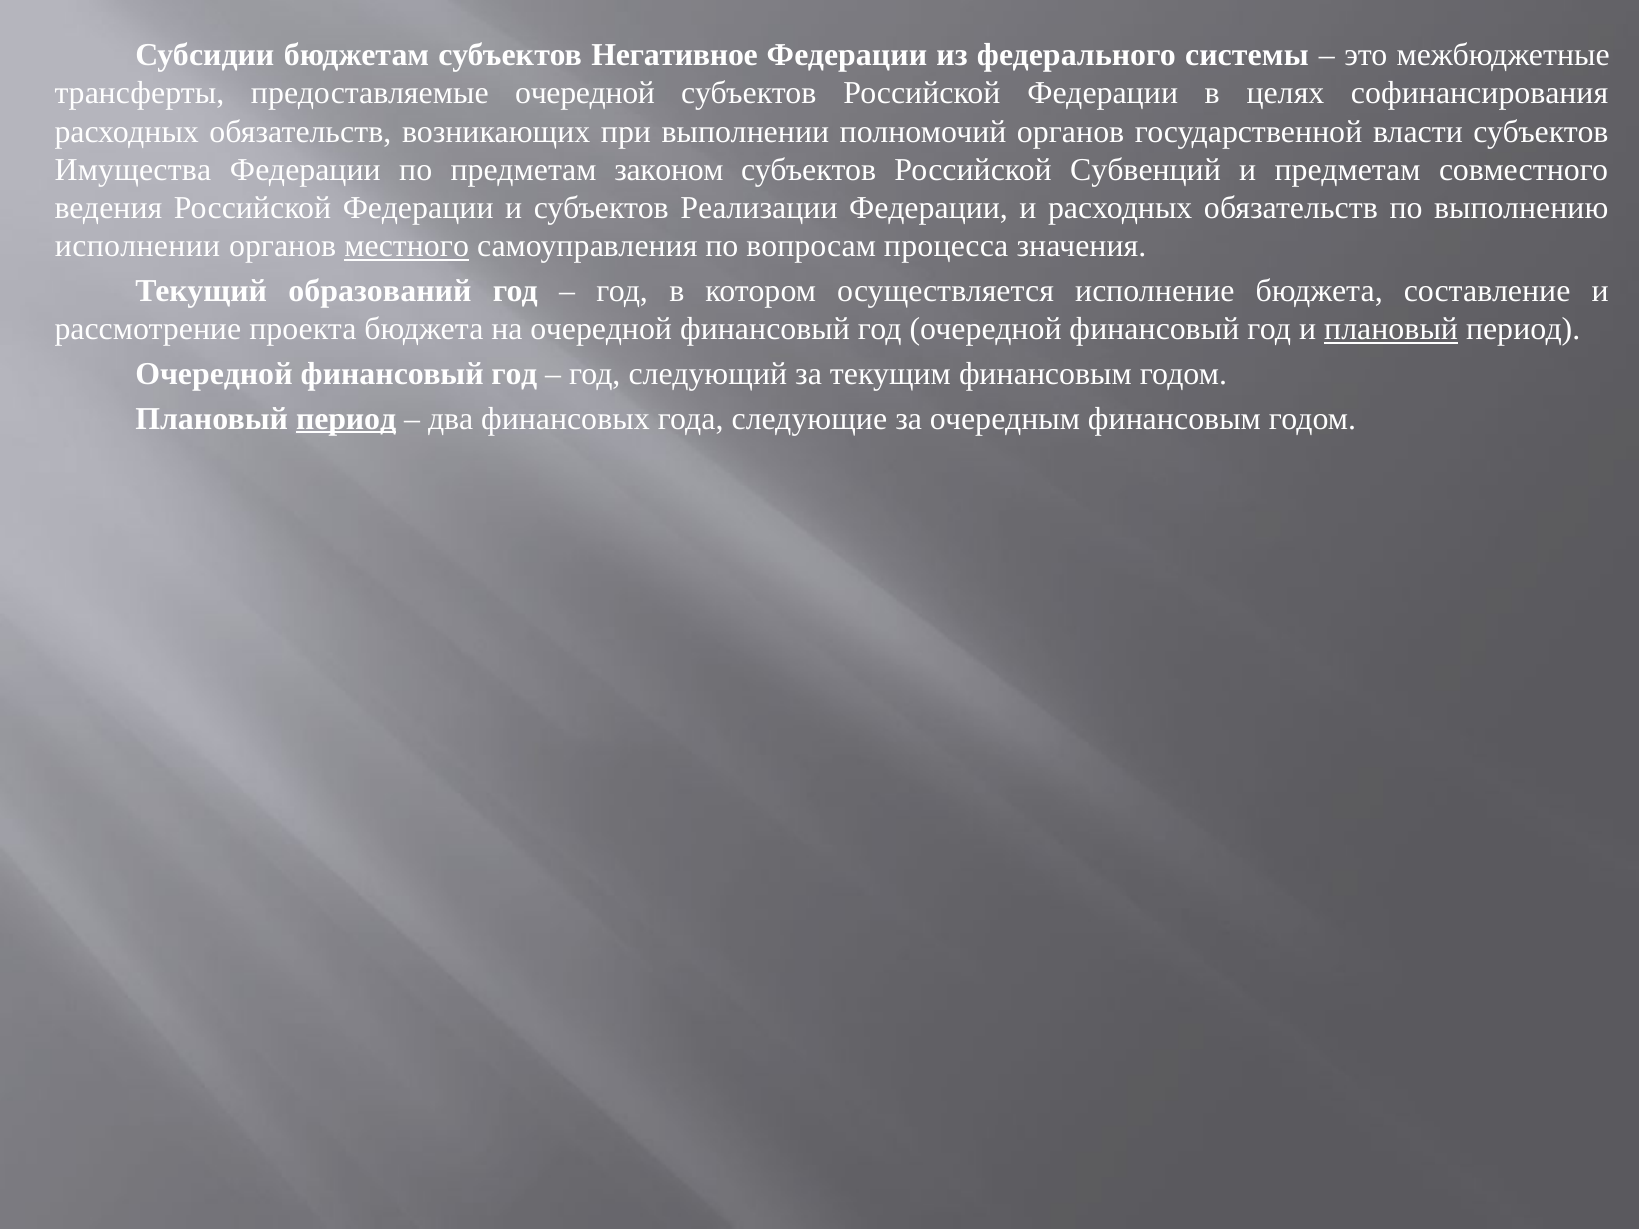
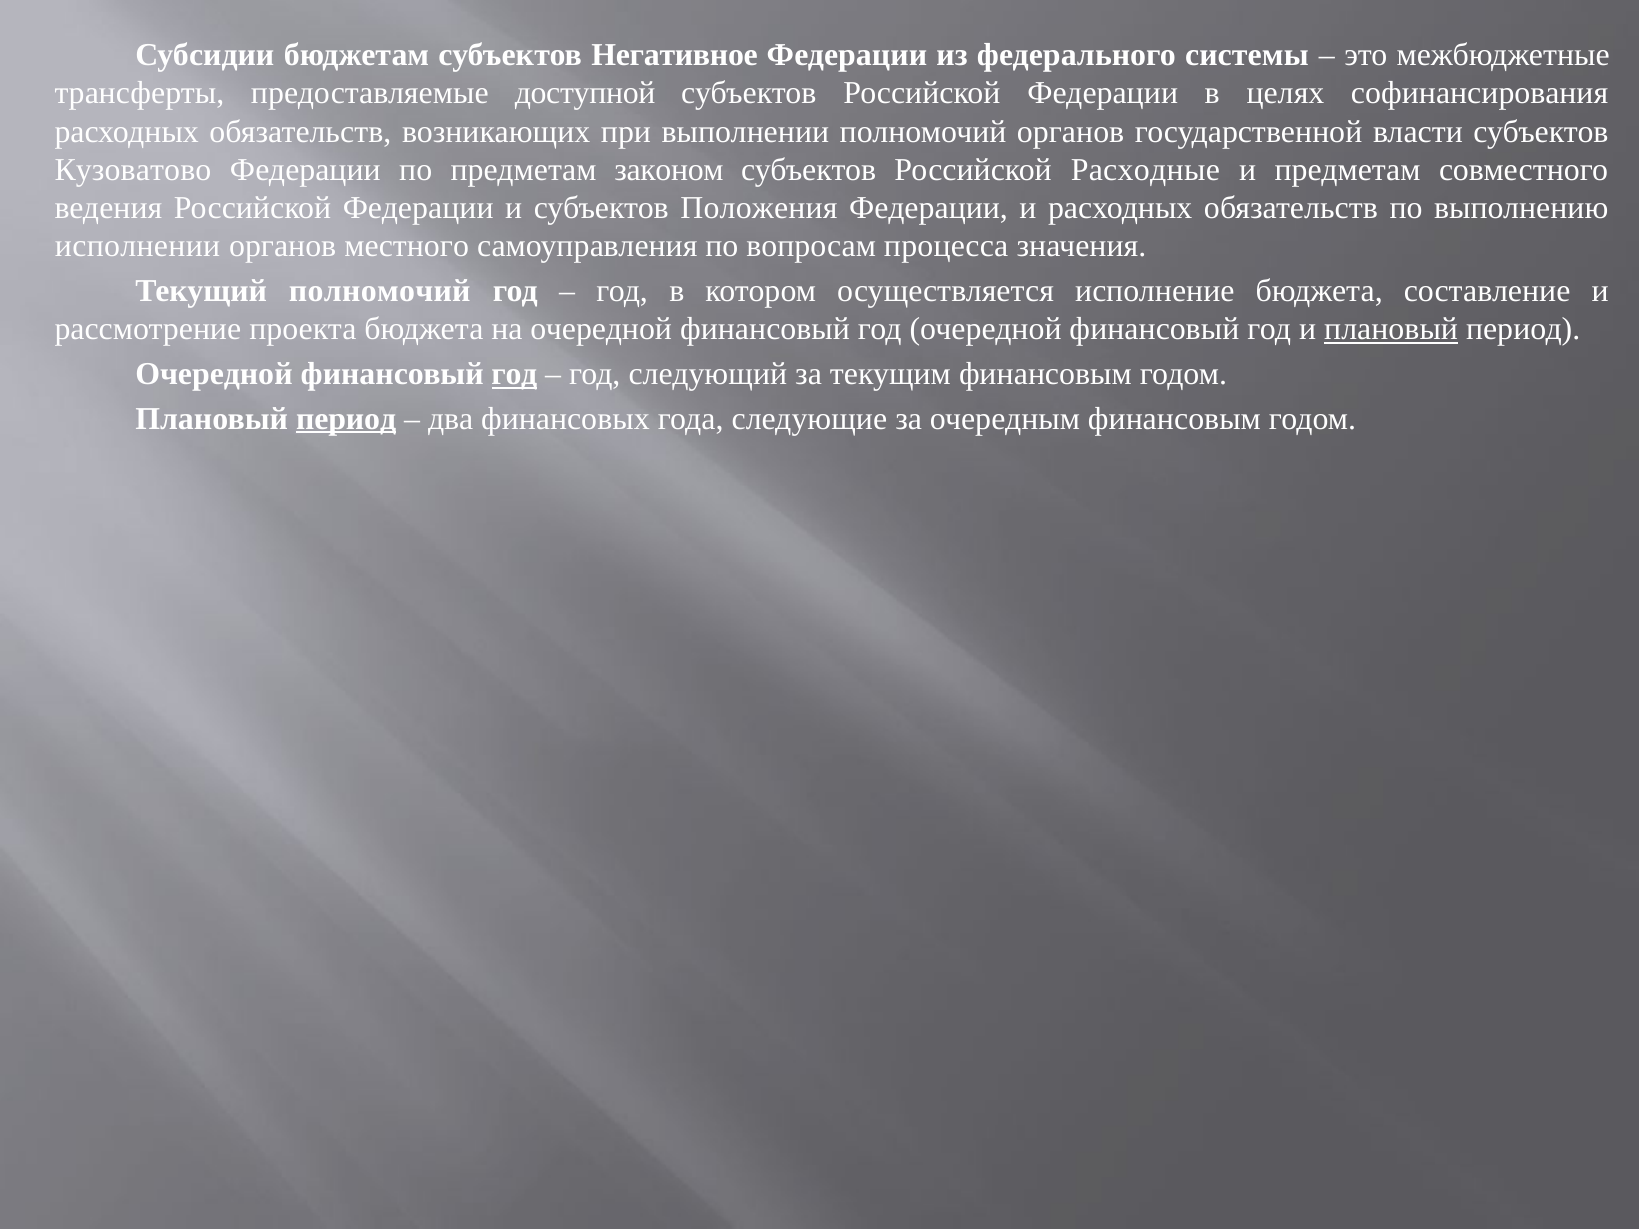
предоставляемые очередной: очередной -> доступной (585, 93)
Имущества: Имущества -> Кузоватово (133, 170)
Субвенций: Субвенций -> Расходные (1145, 170)
Реализации: Реализации -> Положения (759, 208)
местного underline: present -> none (407, 246)
Текущий образований: образований -> полномочий (380, 291)
год underline: none -> present (514, 374)
